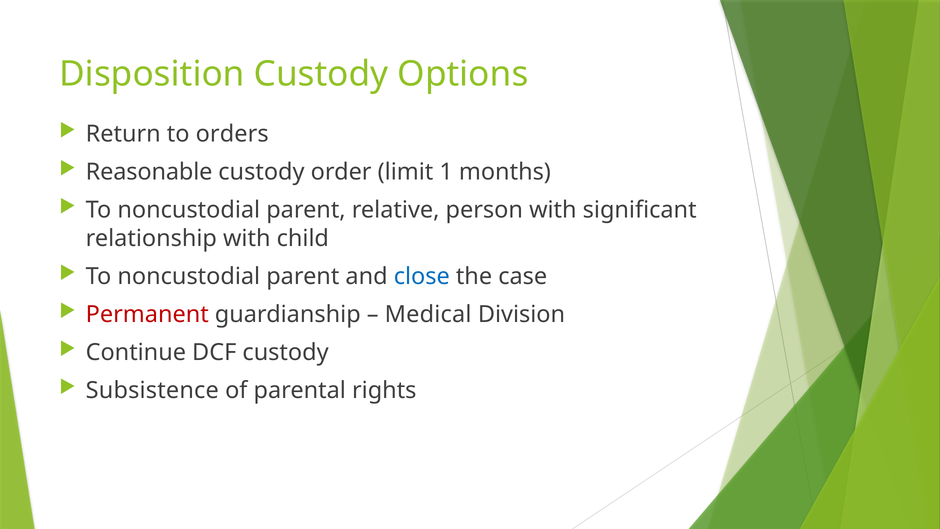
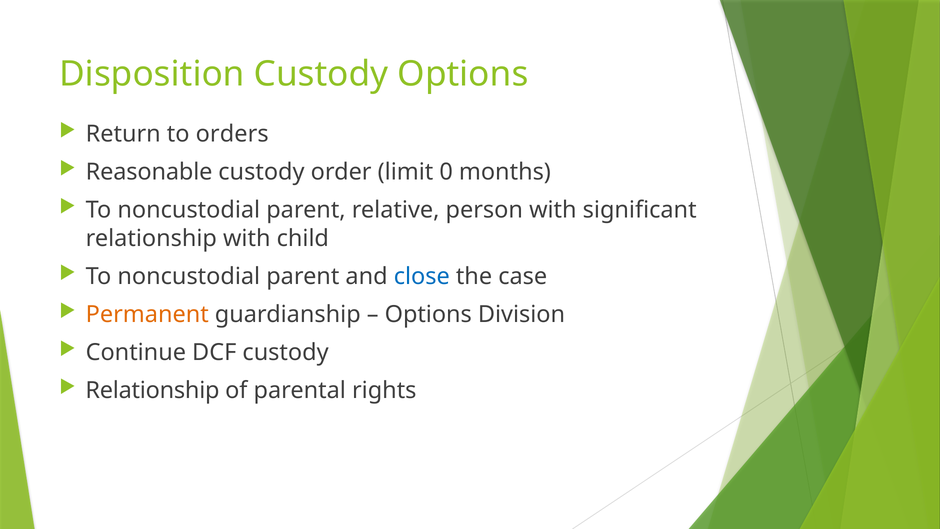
1: 1 -> 0 (446, 172)
Permanent colour: red -> orange (147, 314)
Medical: Medical -> Options (428, 314)
Subsistence: Subsistence -> Relationship (152, 390)
